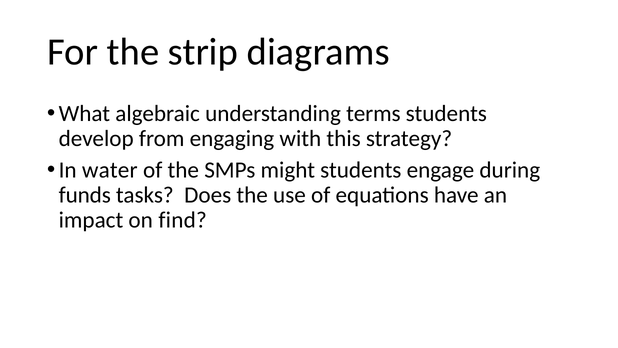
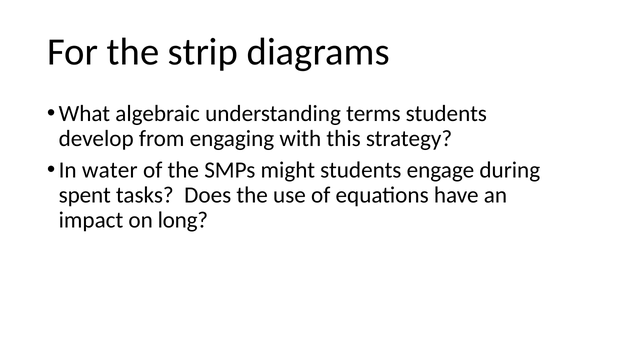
funds: funds -> spent (85, 195)
find: find -> long (183, 220)
